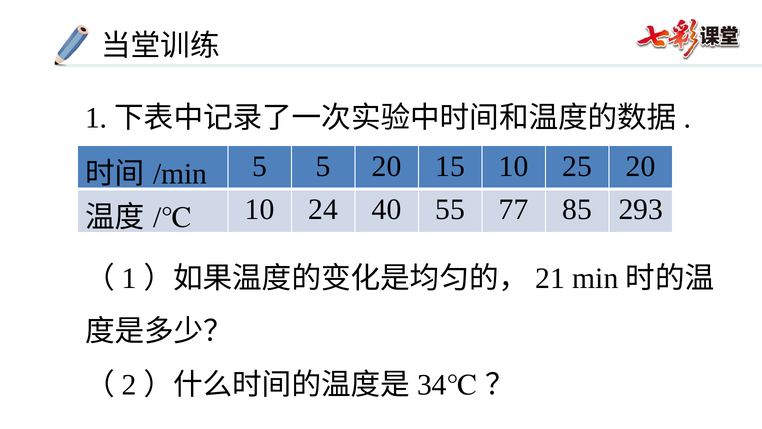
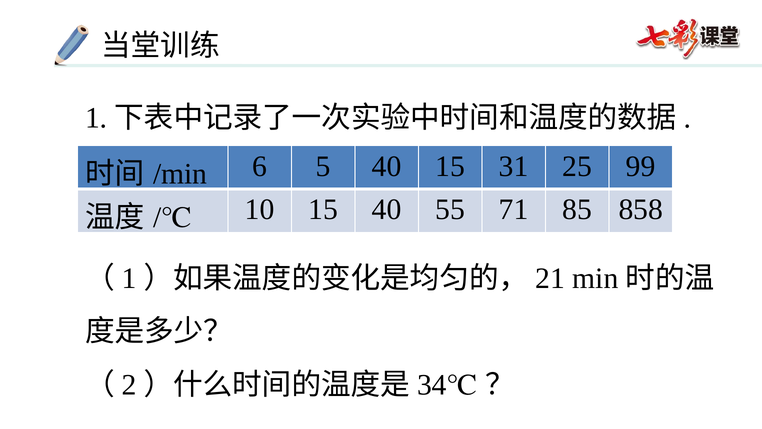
5: 5 -> 6 (260, 166)
5 20: 20 -> 40 (387, 166)
15 10: 10 -> 31 (514, 166)
25 20: 20 -> 99 (641, 166)
10 24: 24 -> 15 (323, 209)
77: 77 -> 71 (514, 209)
293: 293 -> 858 (641, 209)
